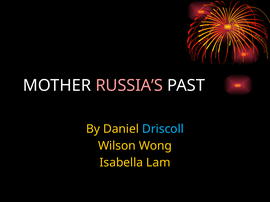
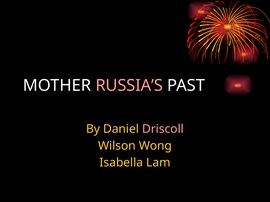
Driscoll colour: light blue -> pink (163, 129)
